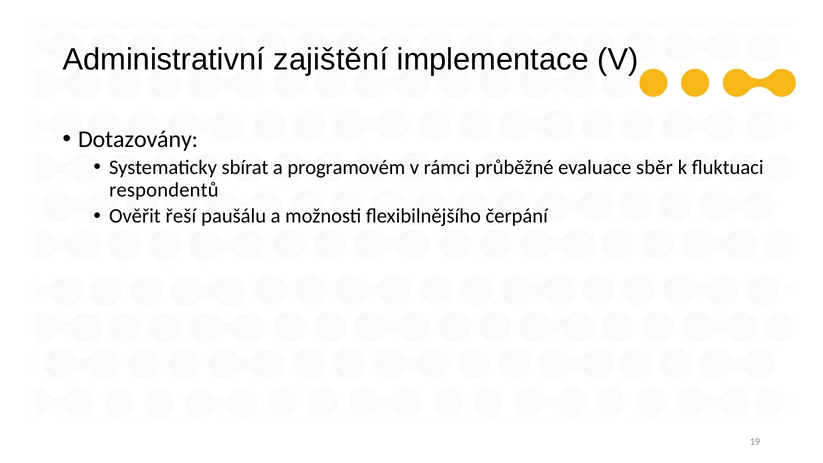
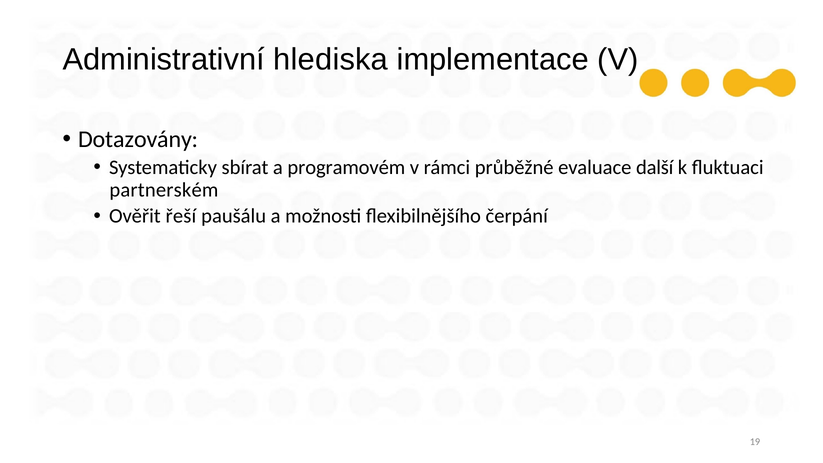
zajištění: zajištění -> hlediska (331, 60)
sběr: sběr -> další (655, 167)
respondentů: respondentů -> partnerském (164, 190)
